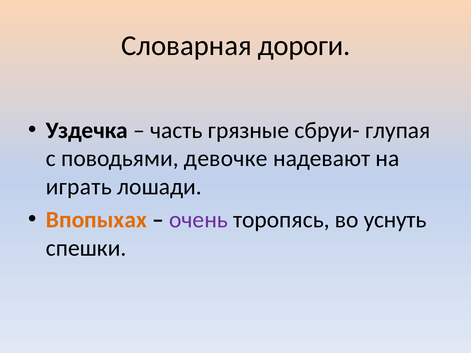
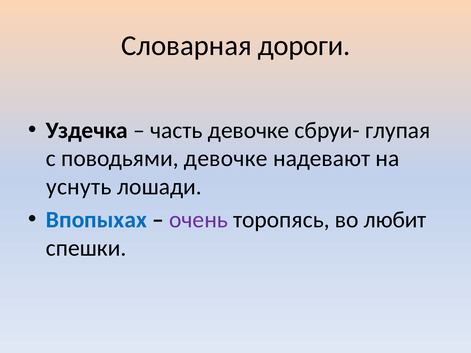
часть грязные: грязные -> девочке (249, 130)
играть: играть -> уснуть (79, 187)
Впопыхах colour: orange -> blue (96, 220)
уснуть: уснуть -> любит (395, 220)
